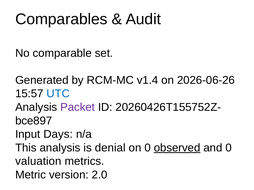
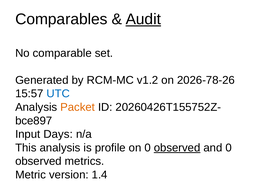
Audit underline: none -> present (143, 19)
v1.4: v1.4 -> v1.2 (148, 80)
2026-06-26: 2026-06-26 -> 2026-78-26 (206, 80)
Packet colour: purple -> orange (78, 107)
denial: denial -> profile (110, 148)
valuation: valuation -> observed (38, 162)
2.0: 2.0 -> 1.4 (100, 175)
